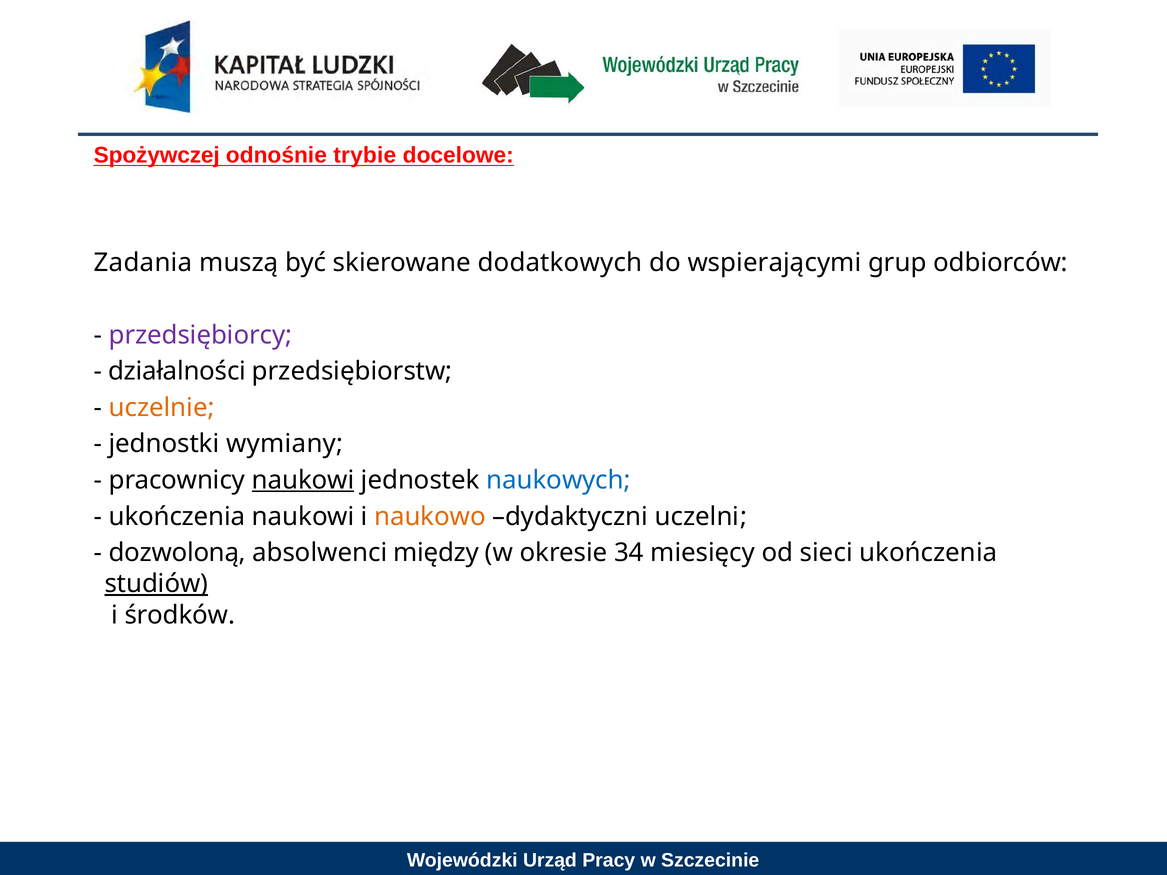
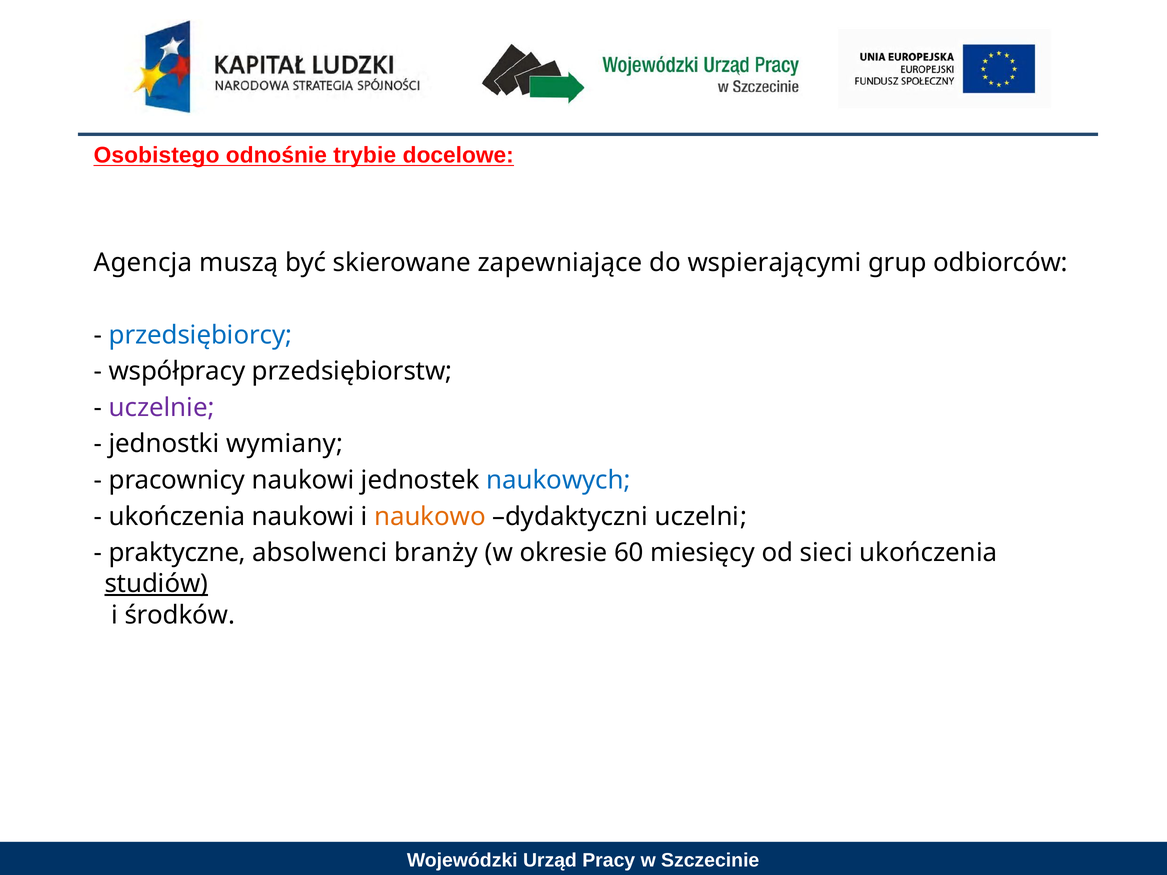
Spożywczej: Spożywczej -> Osobistego (157, 155)
Zadania: Zadania -> Agencja (143, 263)
dodatkowych: dodatkowych -> zapewniające (560, 263)
przedsiębiorcy colour: purple -> blue (200, 335)
działalności: działalności -> współpracy (177, 371)
uczelnie colour: orange -> purple (162, 408)
naukowi underline: present -> none (303, 480)
dozwoloną: dozwoloną -> praktyczne (177, 553)
między: między -> branży (436, 553)
34: 34 -> 60 (629, 553)
